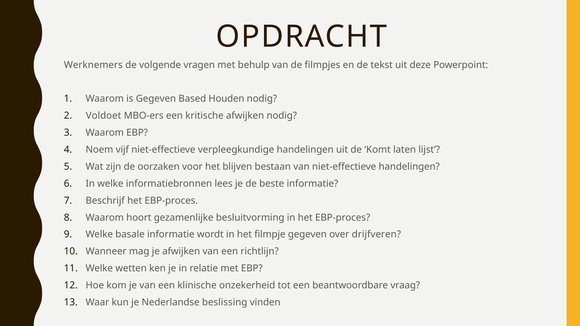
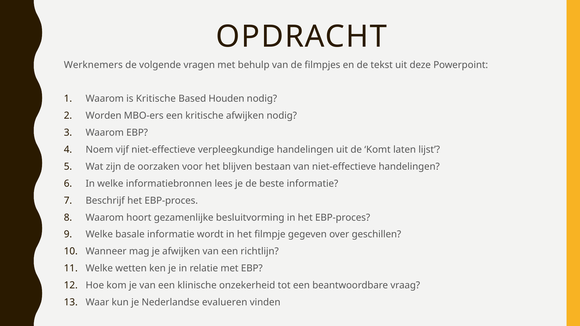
is Gegeven: Gegeven -> Kritische (156, 99)
Voldoet: Voldoet -> Worden (104, 116)
drijfveren: drijfveren -> geschillen (376, 235)
beslissing: beslissing -> evalueren (225, 303)
